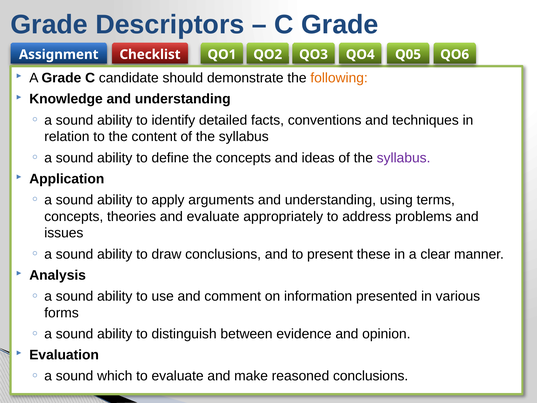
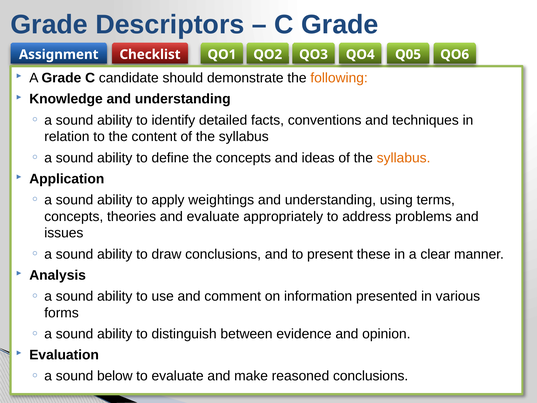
syllabus colour: purple -> orange (404, 158)
arguments: arguments -> weightings (221, 200)
which: which -> below (115, 376)
